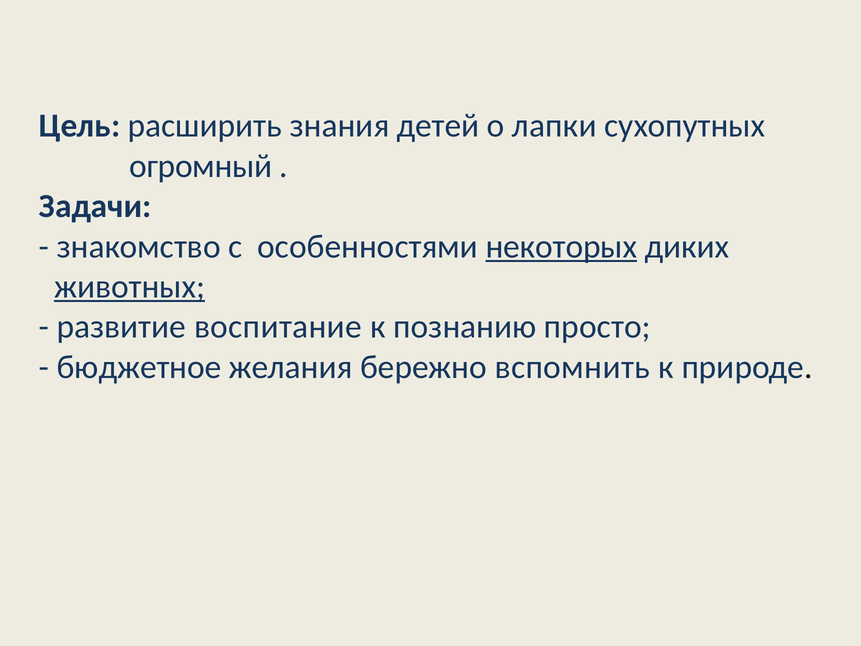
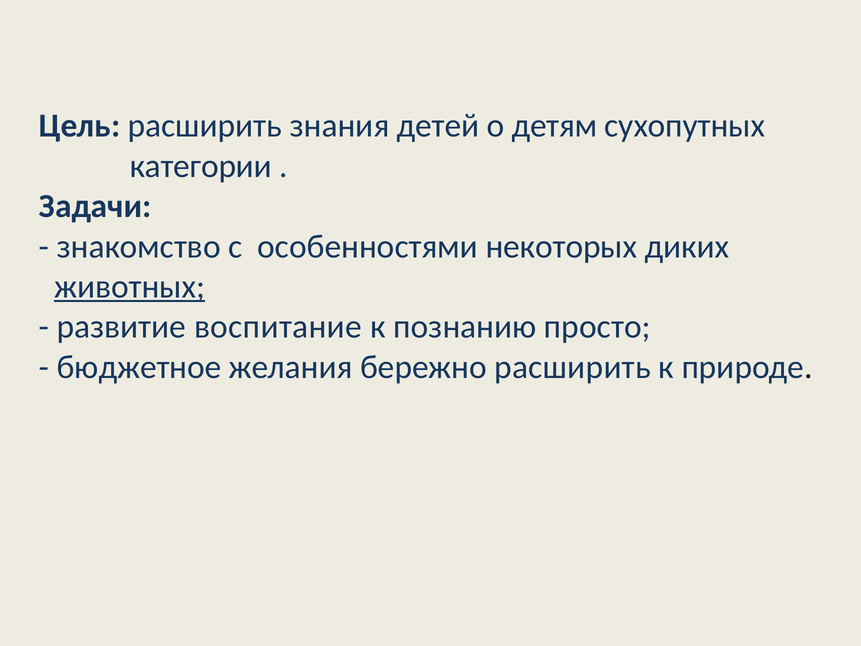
лапки: лапки -> детям (555, 126)
огромный: огромный -> категории (201, 166)
некоторых underline: present -> none (561, 246)
бережно вспомнить: вспомнить -> расширить (572, 367)
